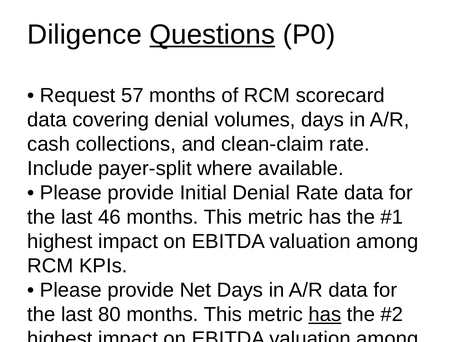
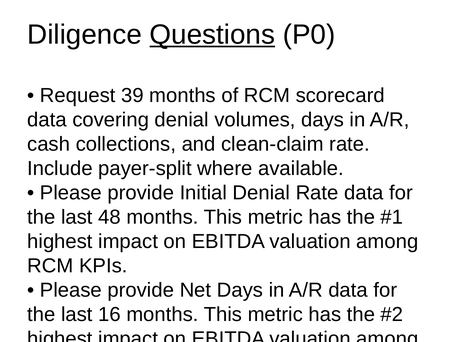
57: 57 -> 39 (132, 96)
46: 46 -> 48 (110, 217)
80: 80 -> 16 (110, 315)
has underline: present -> none (325, 315)
